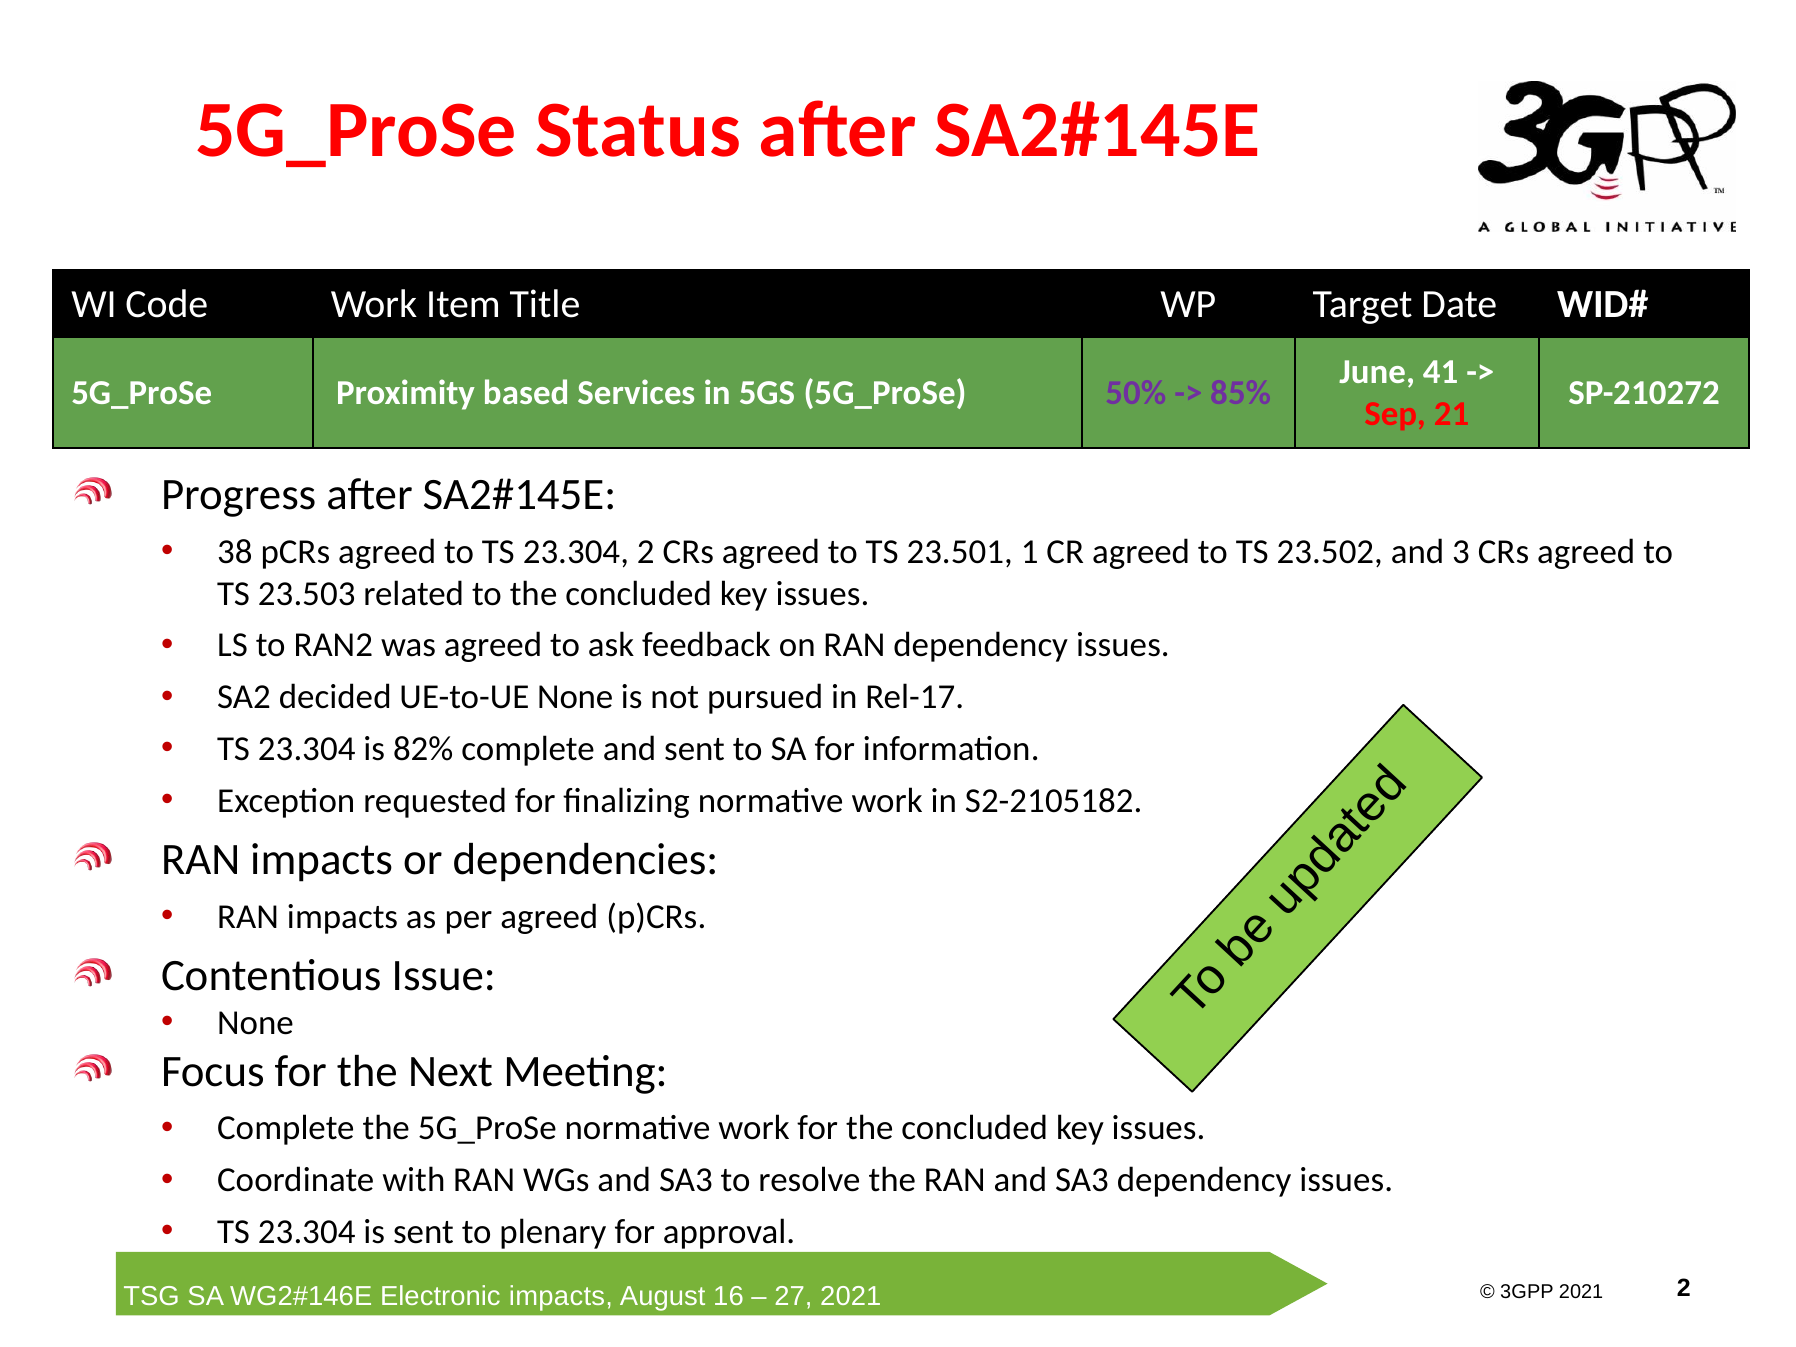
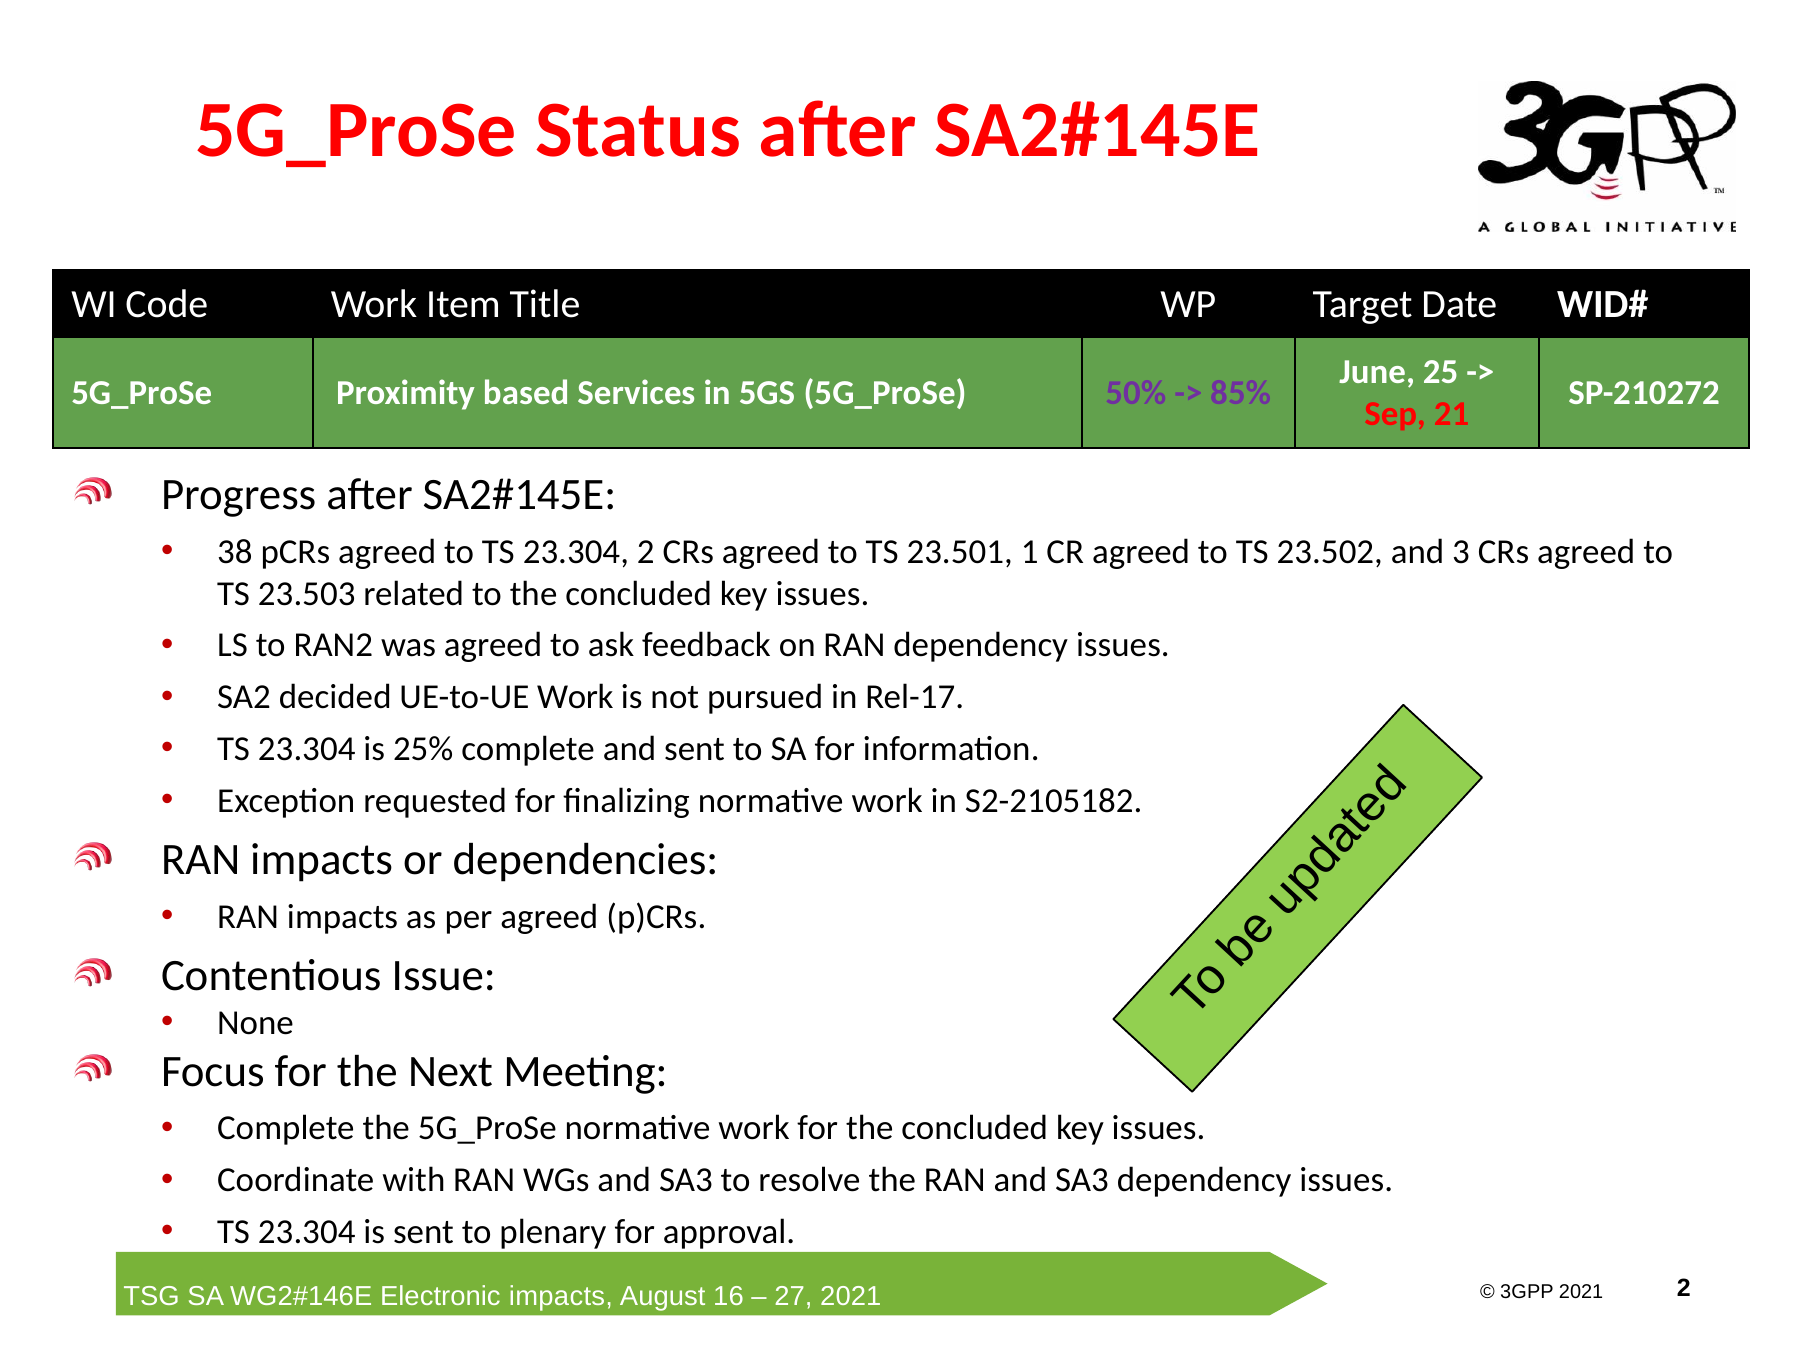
41: 41 -> 25 (1441, 372)
UE-to-UE None: None -> Work (575, 697)
82%: 82% -> 25% (423, 749)
